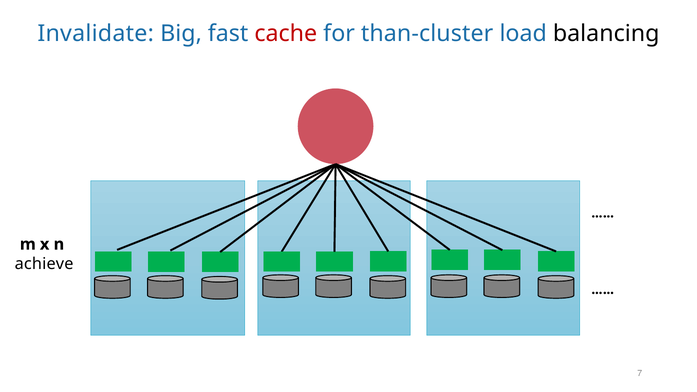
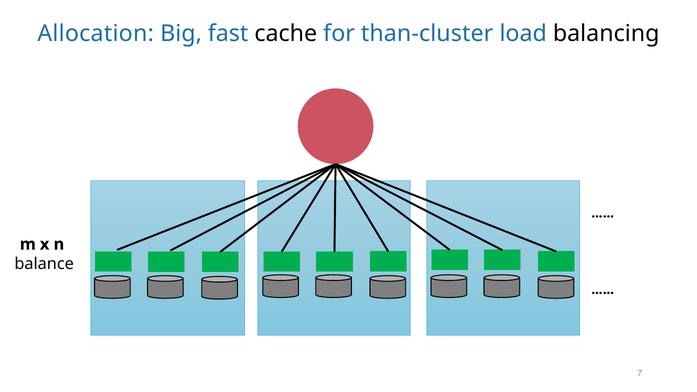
Invalidate: Invalidate -> Allocation (96, 34)
cache colour: red -> black (286, 34)
achieve: achieve -> balance (44, 264)
